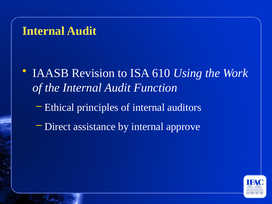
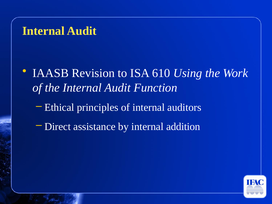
approve: approve -> addition (183, 127)
